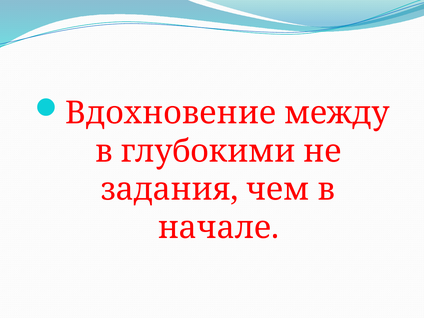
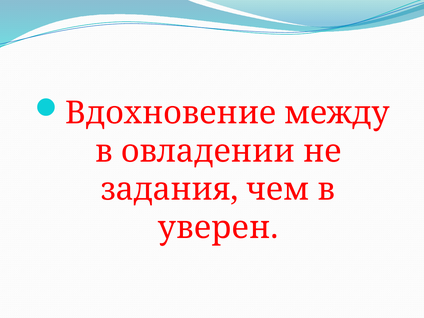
глубокими: глубокими -> овладении (208, 151)
начале: начале -> уверен (218, 228)
